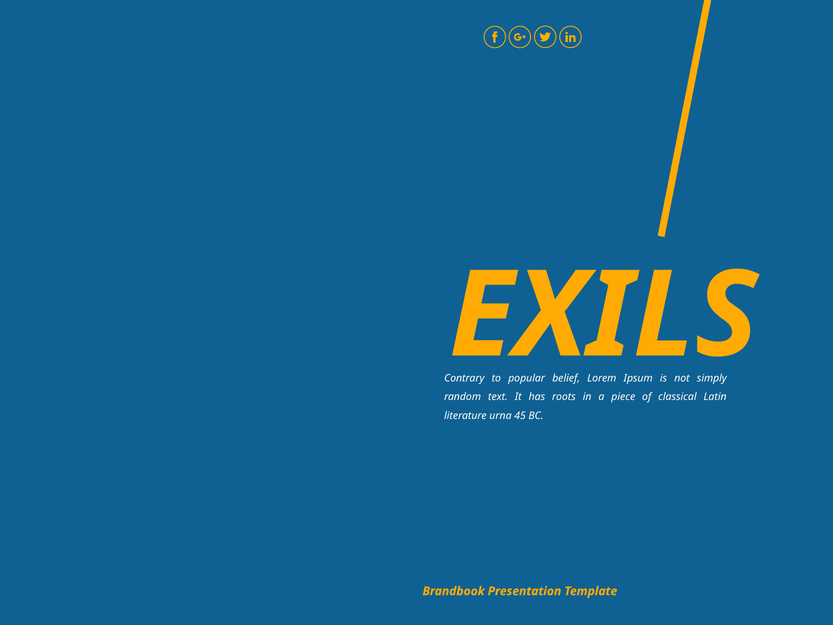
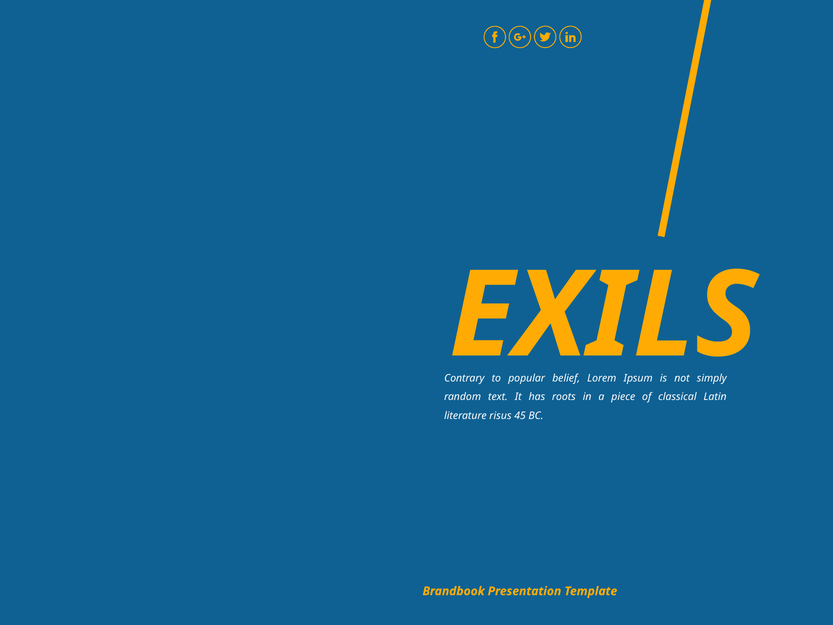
urna: urna -> risus (500, 416)
